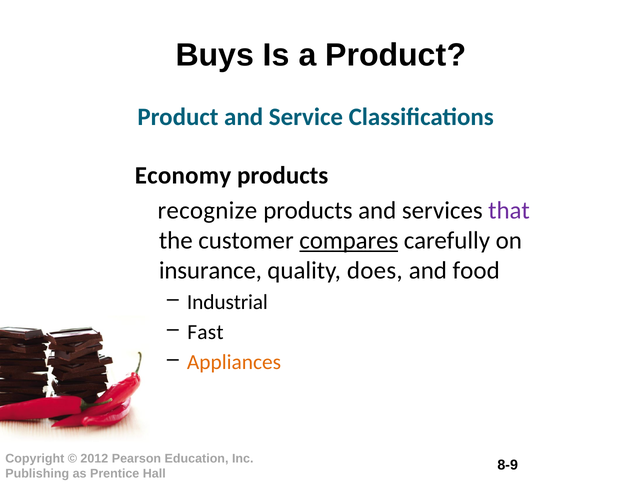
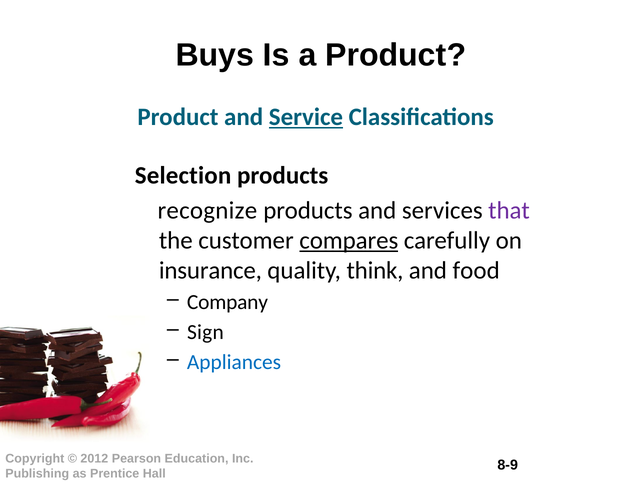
Service underline: none -> present (306, 117)
Economy: Economy -> Selection (183, 175)
does: does -> think (375, 270)
Industrial: Industrial -> Company (227, 302)
Fast: Fast -> Sign (205, 332)
Appliances colour: orange -> blue (234, 362)
